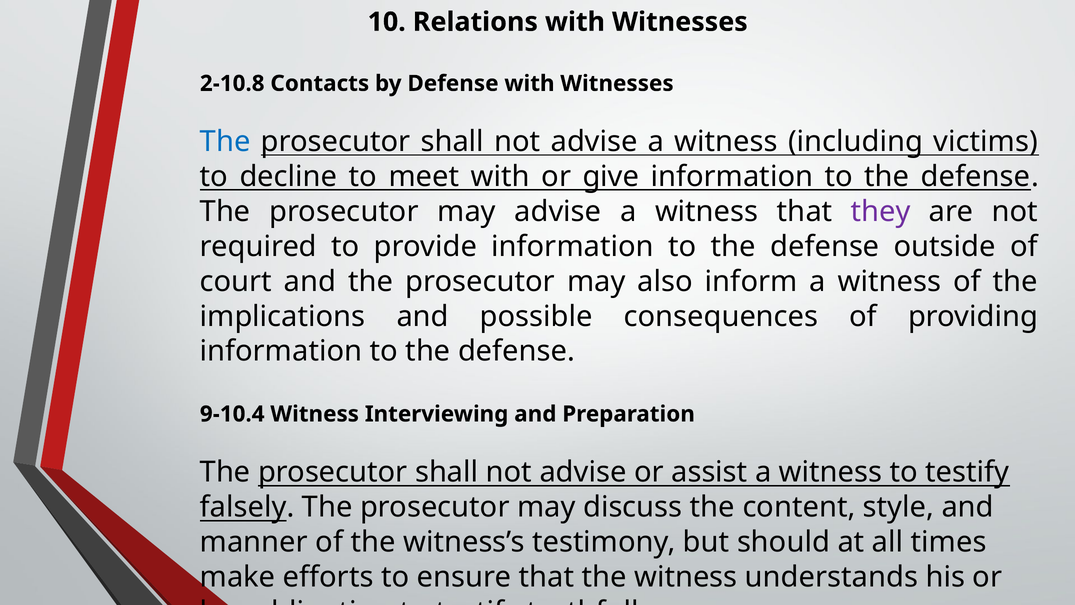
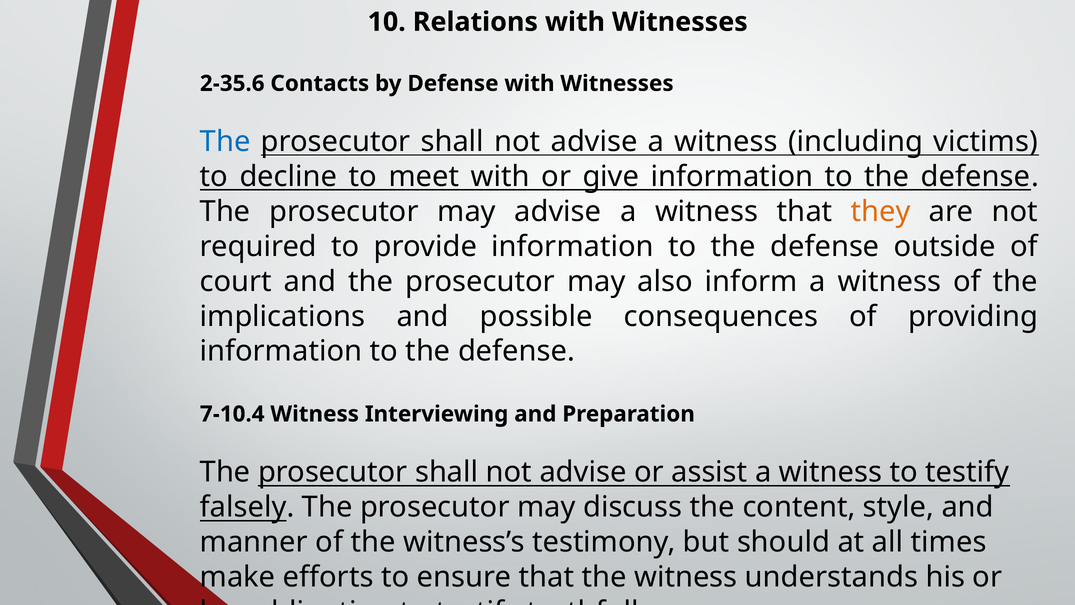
2-10.8: 2-10.8 -> 2-35.6 (232, 83)
they colour: purple -> orange (881, 212)
9-10.4: 9-10.4 -> 7-10.4 (232, 414)
